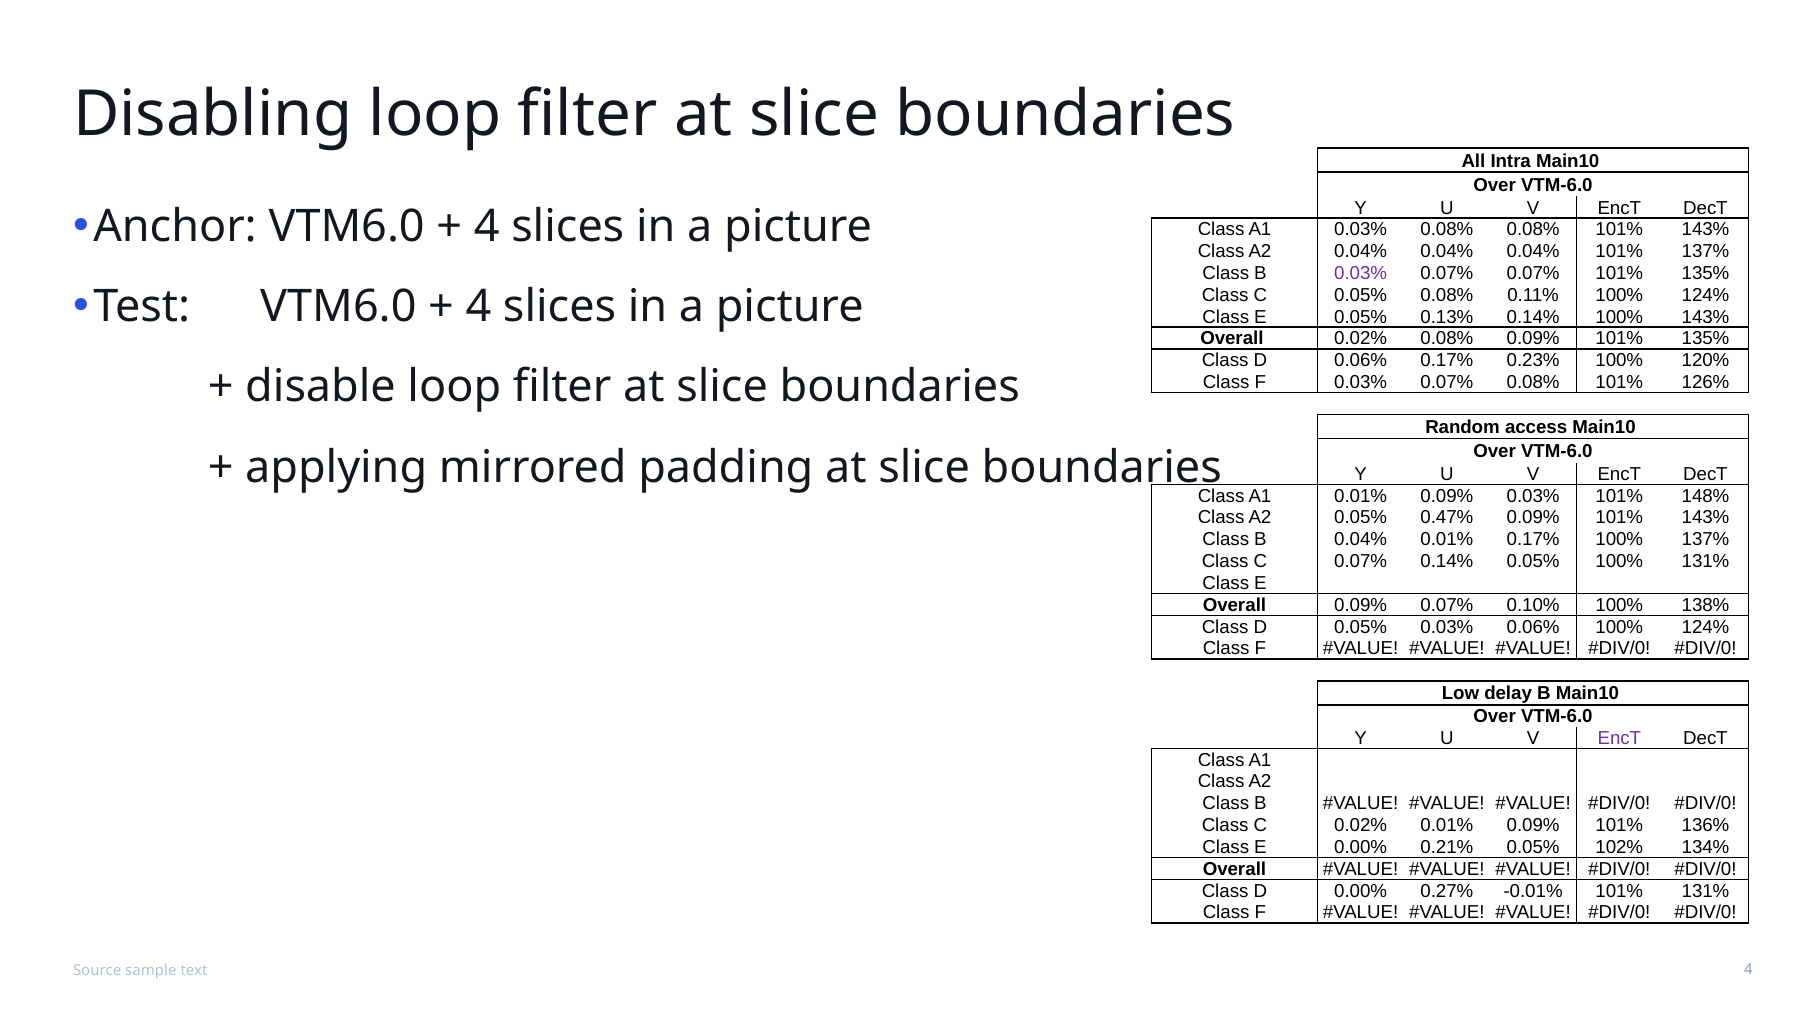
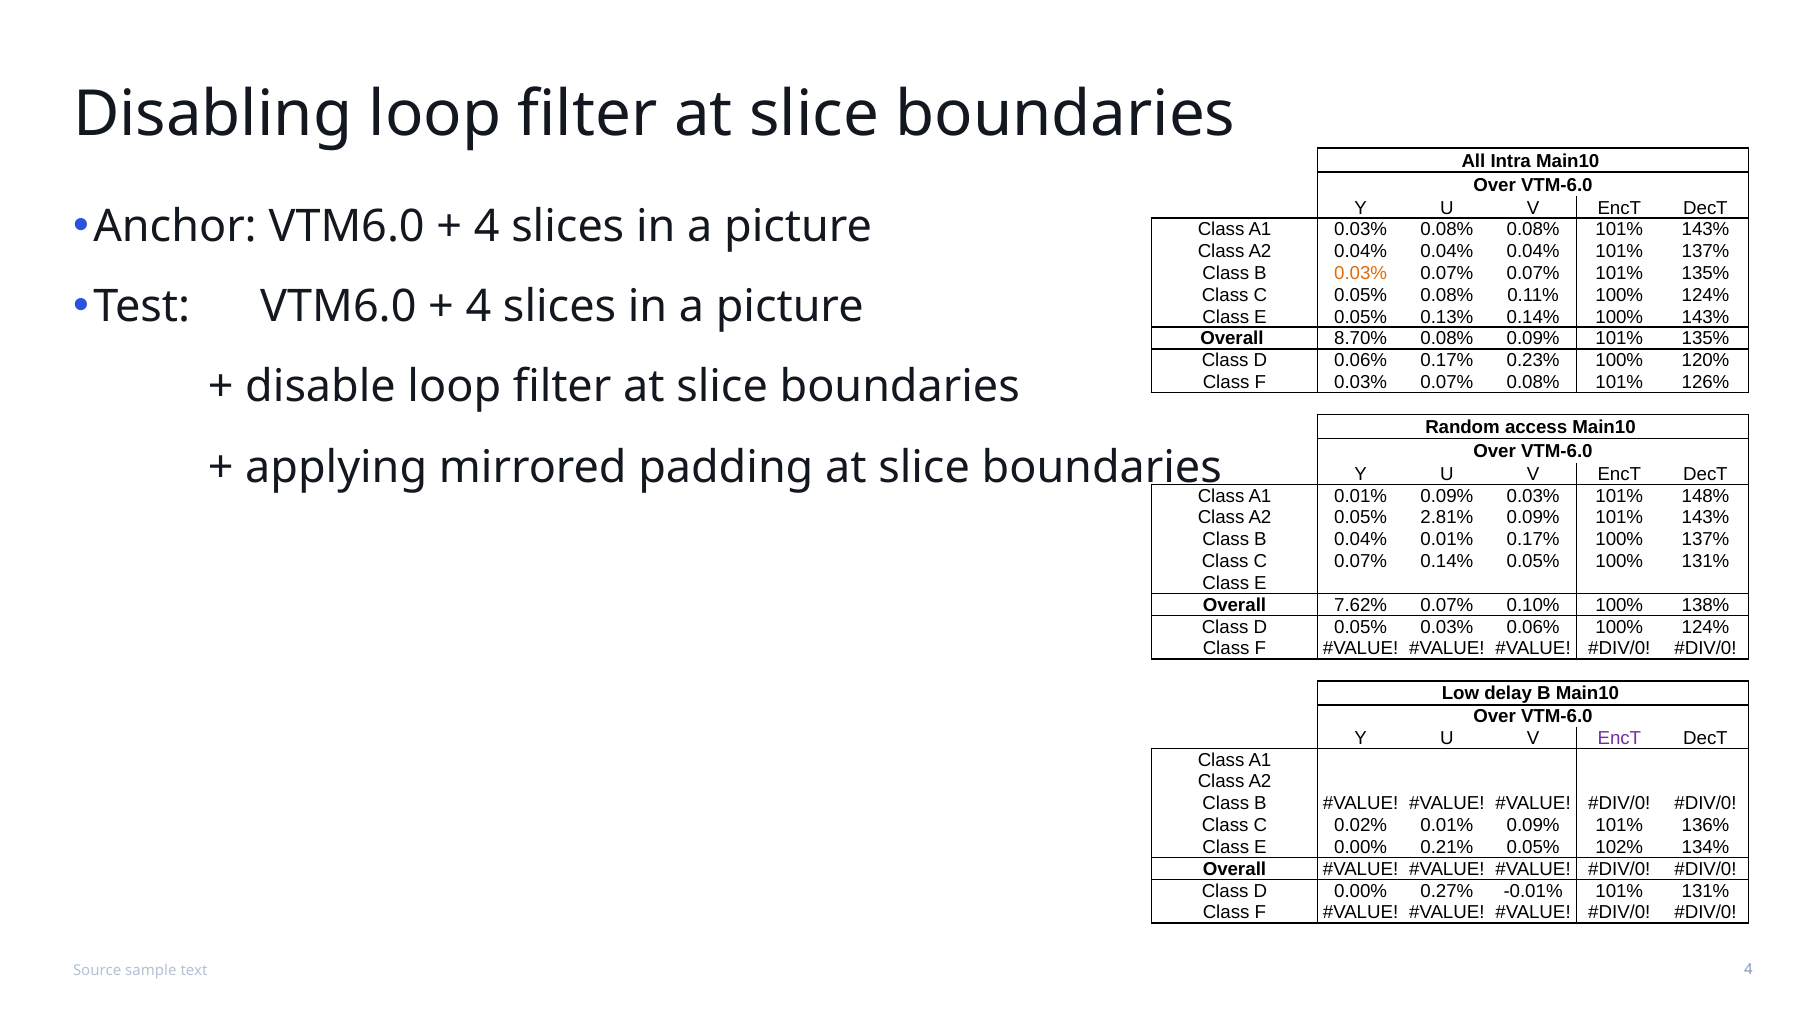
0.03% colour: purple -> orange (1361, 273)
Overall 0.02%: 0.02% -> 8.70% (1361, 339)
0.47%: 0.47% -> 2.81% (1447, 518)
Overall 0.09%: 0.09% -> 7.62% (1361, 605)
